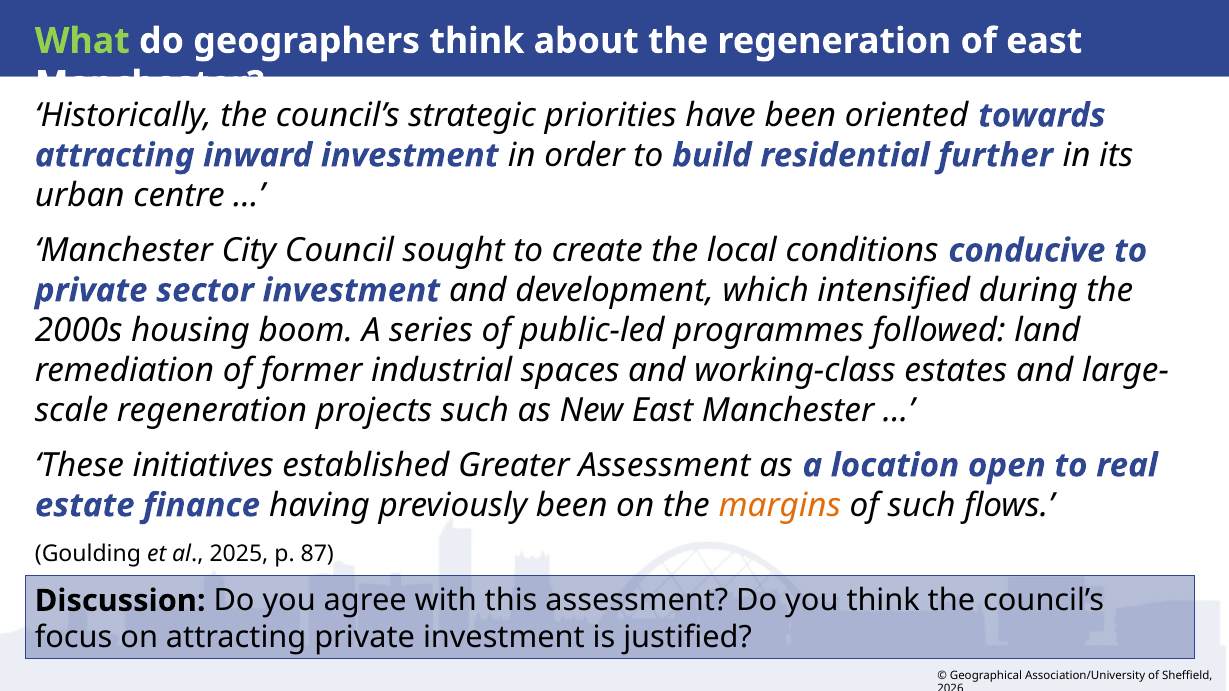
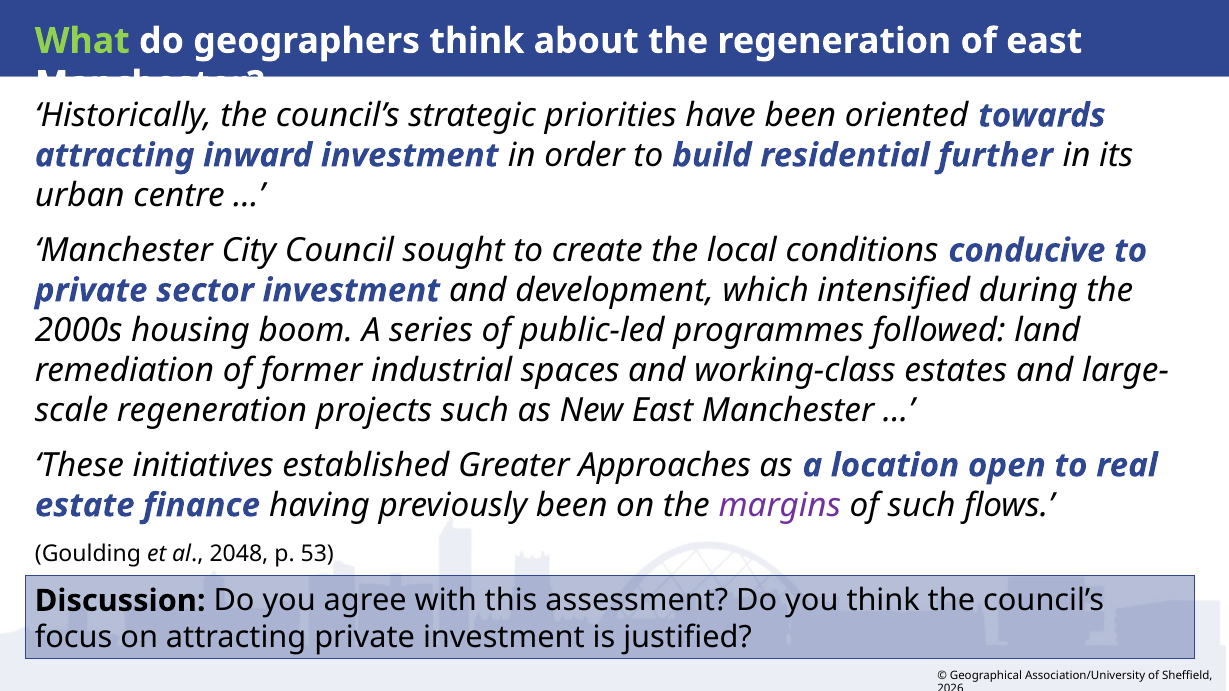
Greater Assessment: Assessment -> Approaches (665, 466)
margins colour: orange -> purple (780, 506)
2025: 2025 -> 2048 (239, 554)
87: 87 -> 53 (317, 554)
